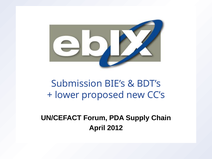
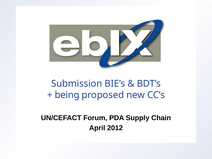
lower: lower -> being (67, 95)
